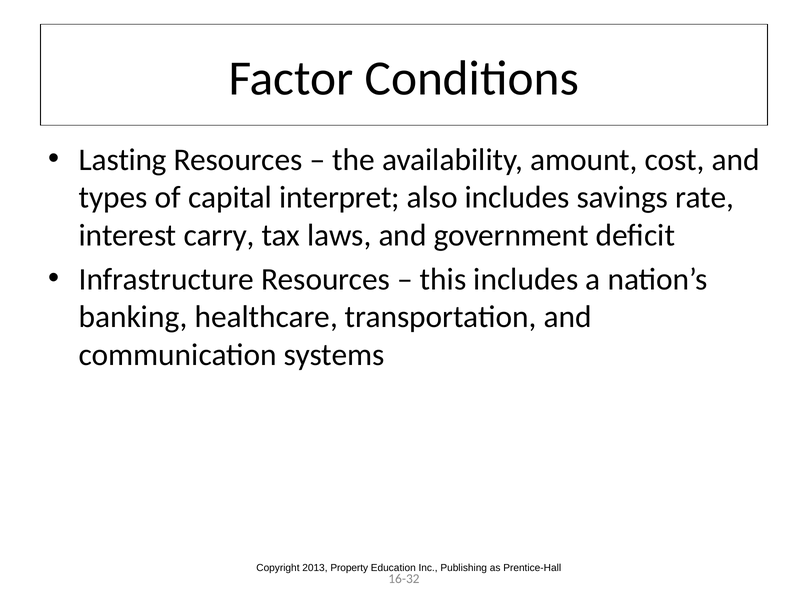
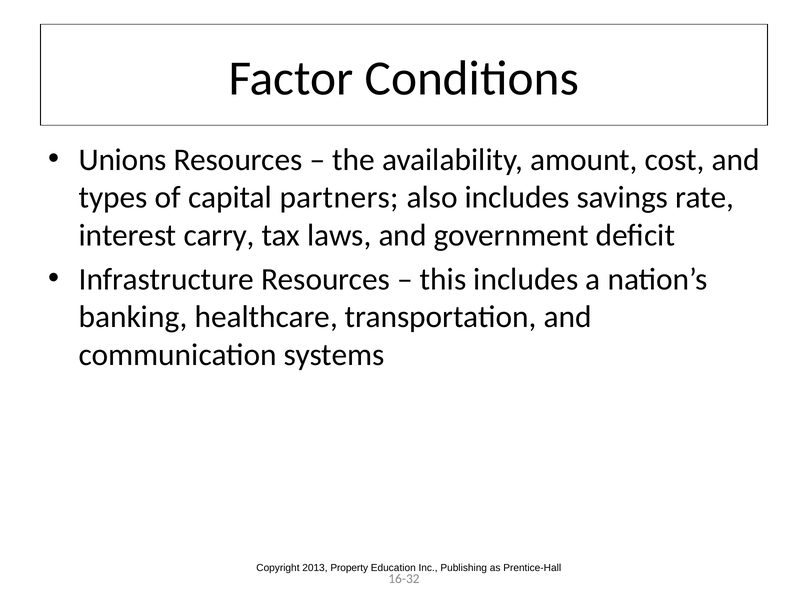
Lasting: Lasting -> Unions (123, 160)
interpret: interpret -> partners (339, 197)
